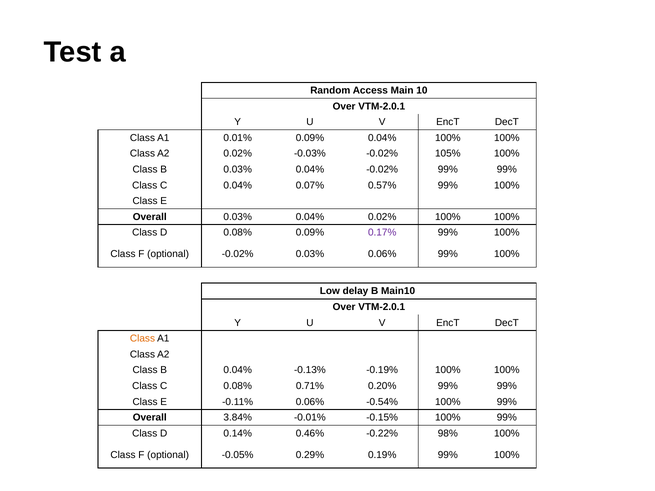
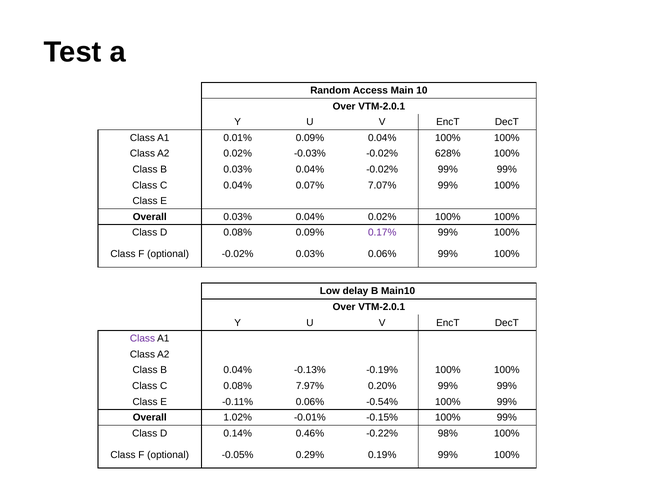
105%: 105% -> 628% (448, 154)
0.57%: 0.57% -> 7.07% (382, 185)
Class colour: orange -> purple (142, 339)
0.71%: 0.71% -> 7.97% (310, 386)
3.84%: 3.84% -> 1.02% (238, 418)
